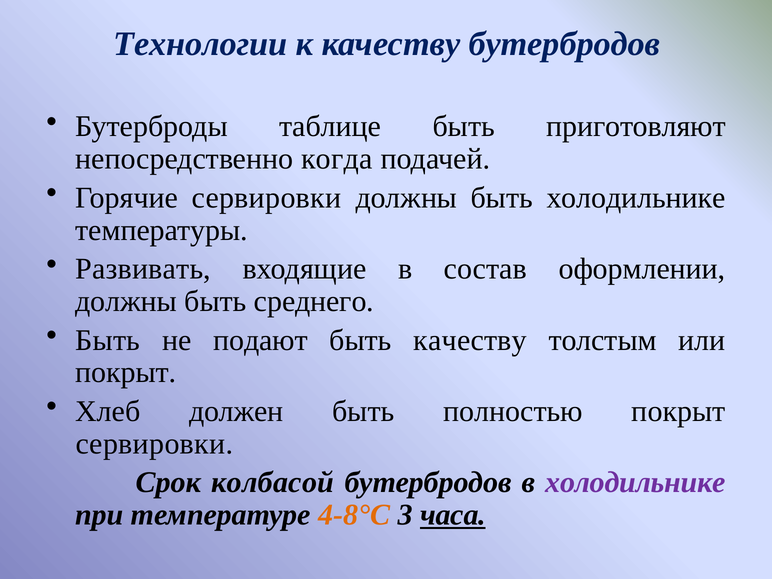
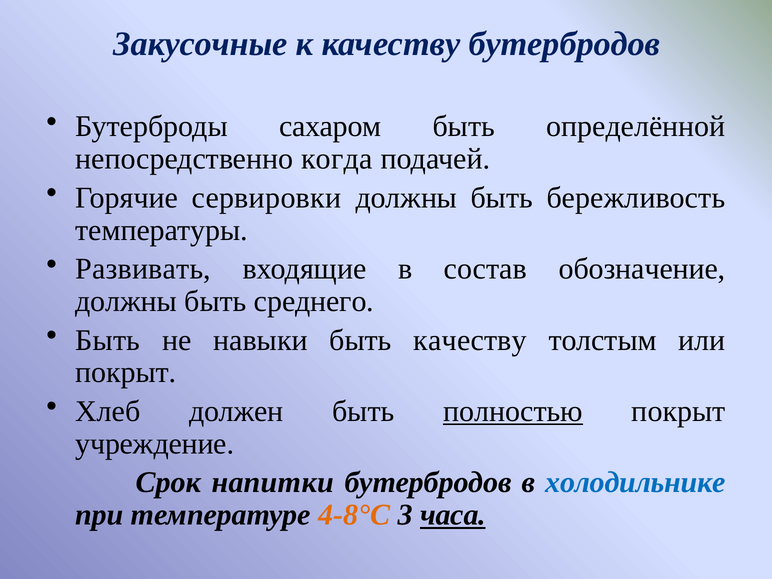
Технологии: Технологии -> Закусочные (200, 44)
таблице: таблице -> сахаром (330, 126)
приготовляют: приготовляют -> определённой (636, 126)
быть холодильнике: холодильнике -> бережливость (636, 198)
оформлении: оформлении -> обозначение (642, 269)
подают: подают -> навыки (260, 340)
полностью underline: none -> present (513, 411)
сервировки: сервировки -> учреждение (155, 444)
колбасой: колбасой -> напитки (273, 483)
холодильнике colour: purple -> blue (635, 483)
